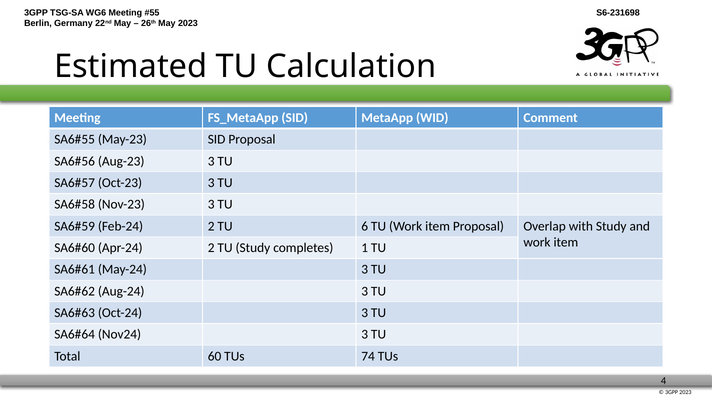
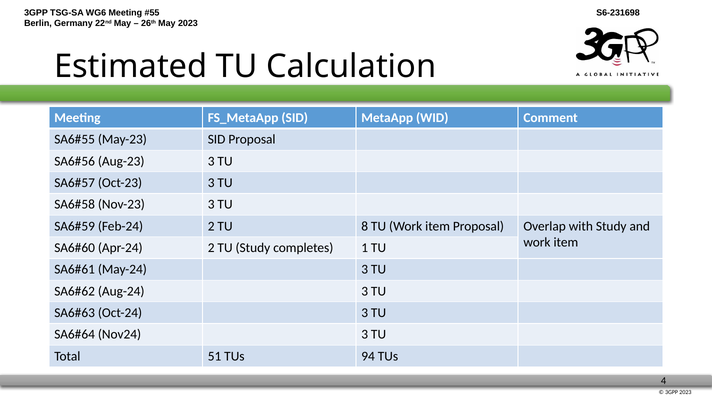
6: 6 -> 8 (365, 226)
60: 60 -> 51 (215, 356)
74: 74 -> 94 (368, 356)
